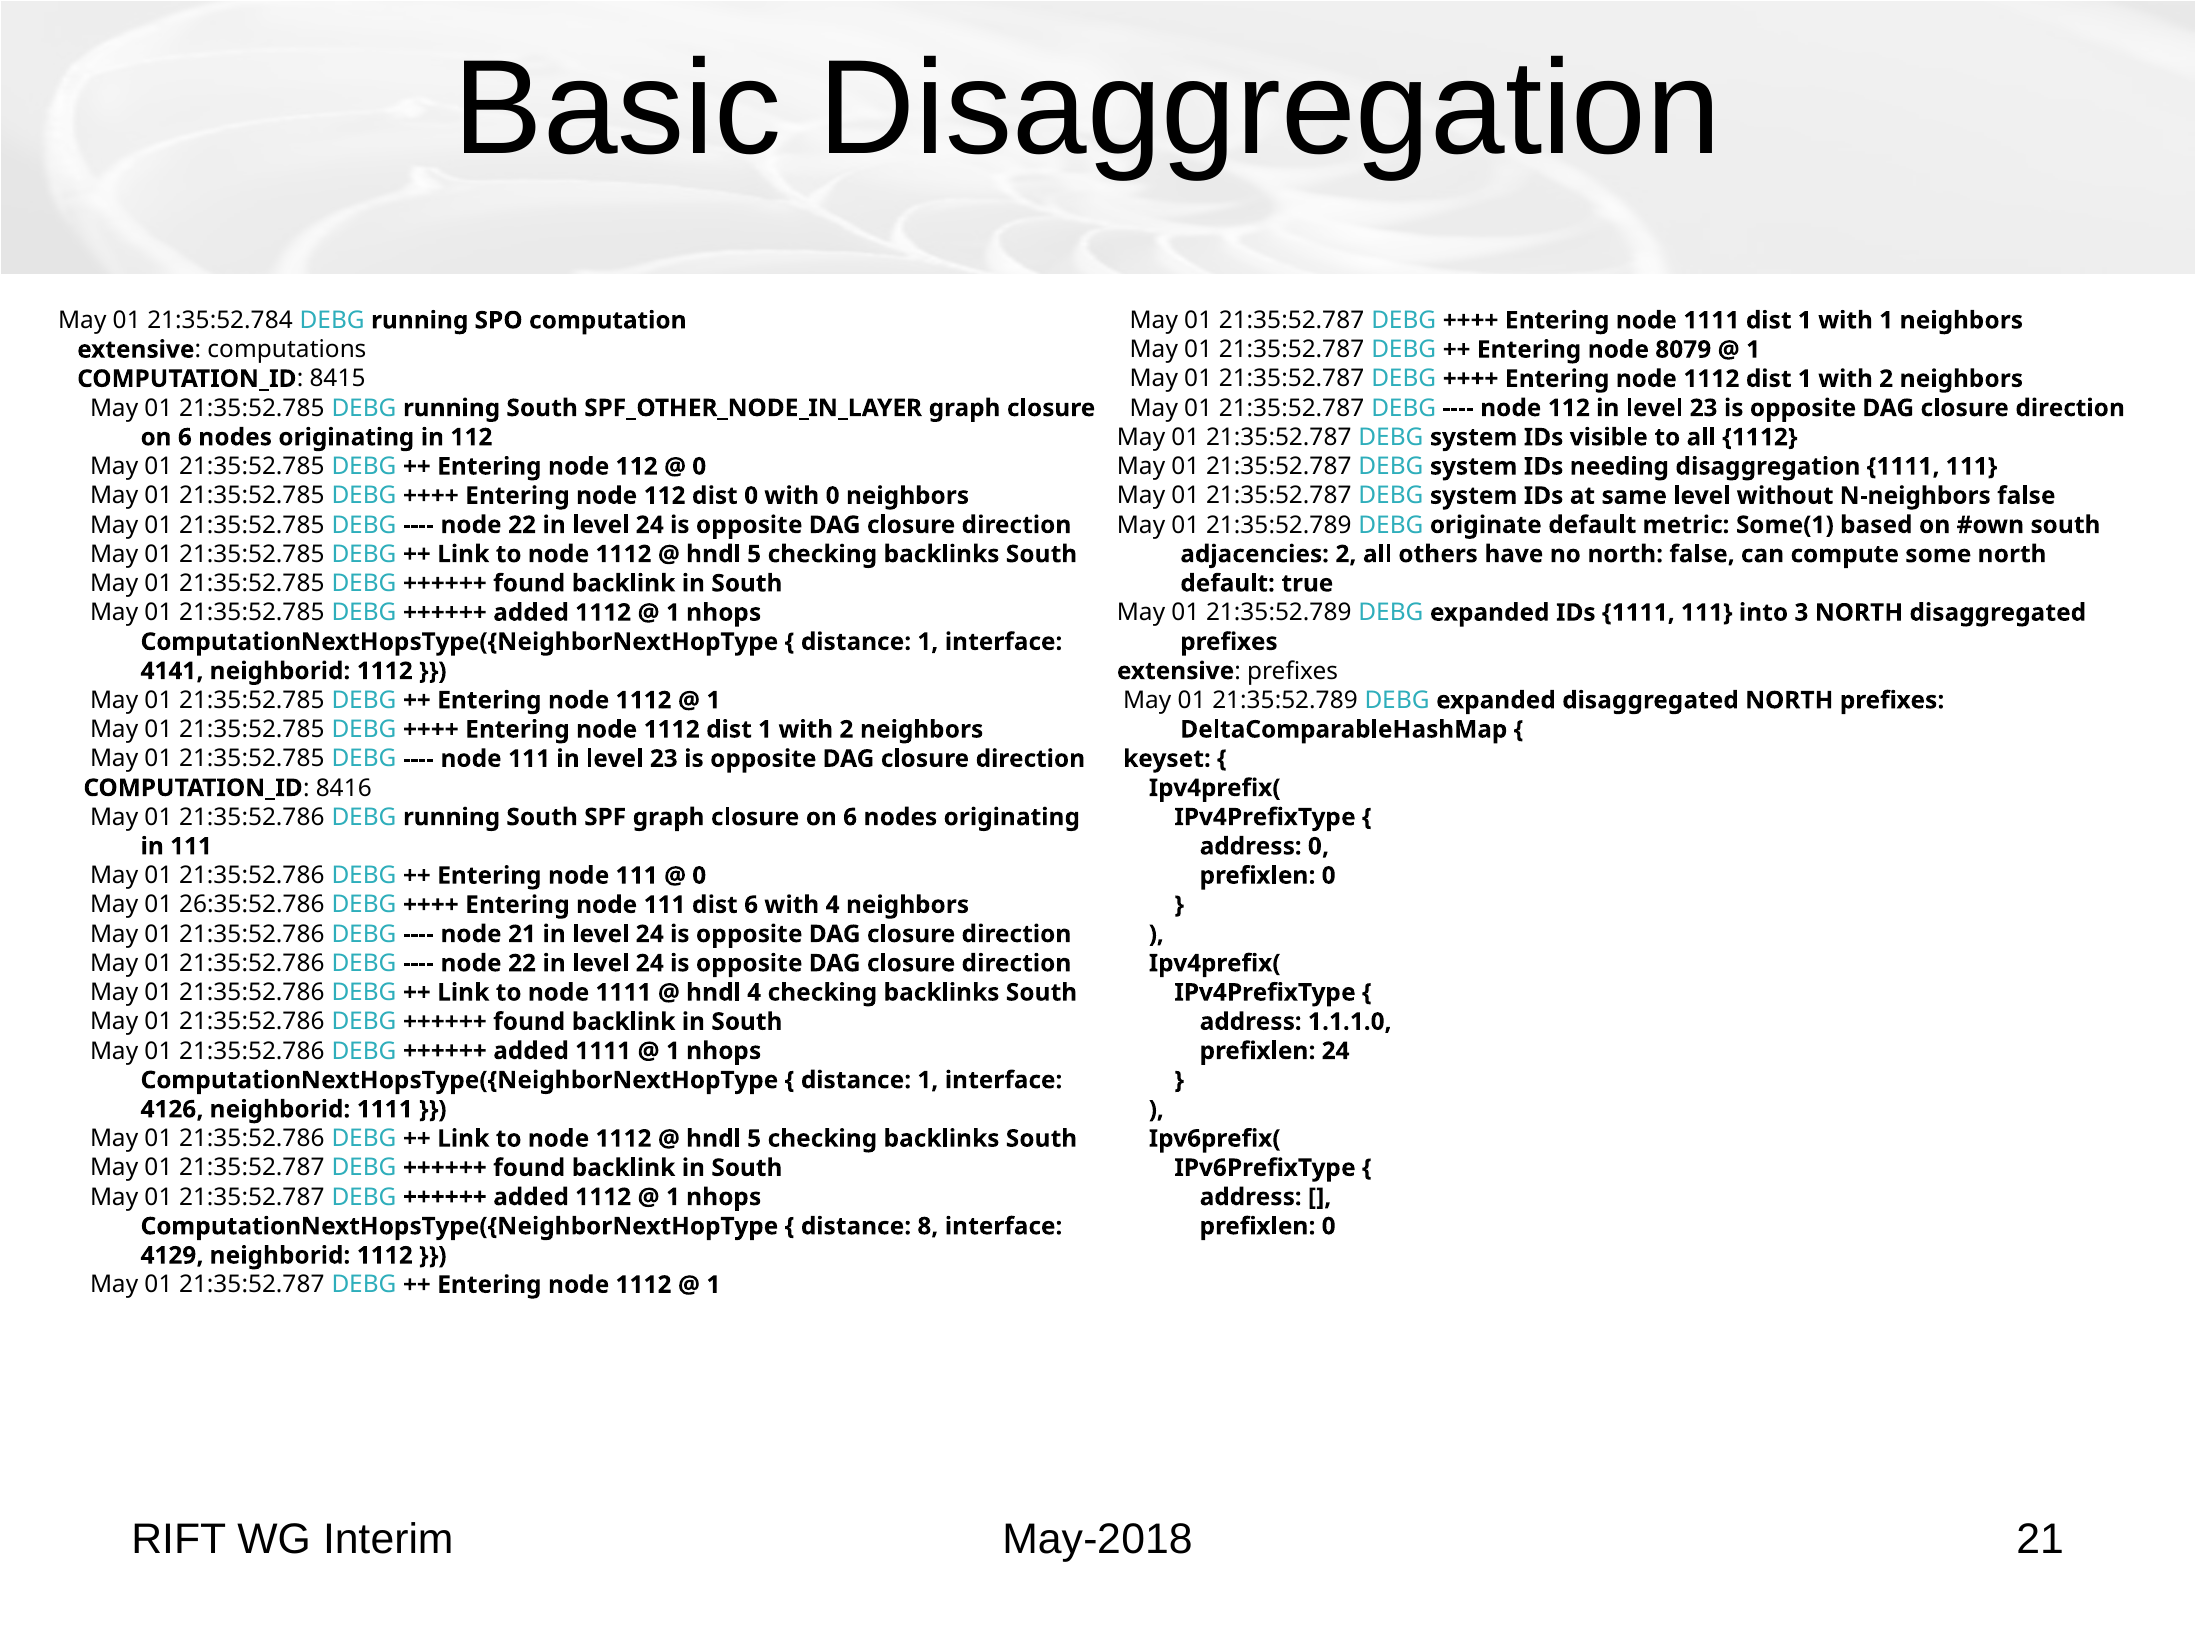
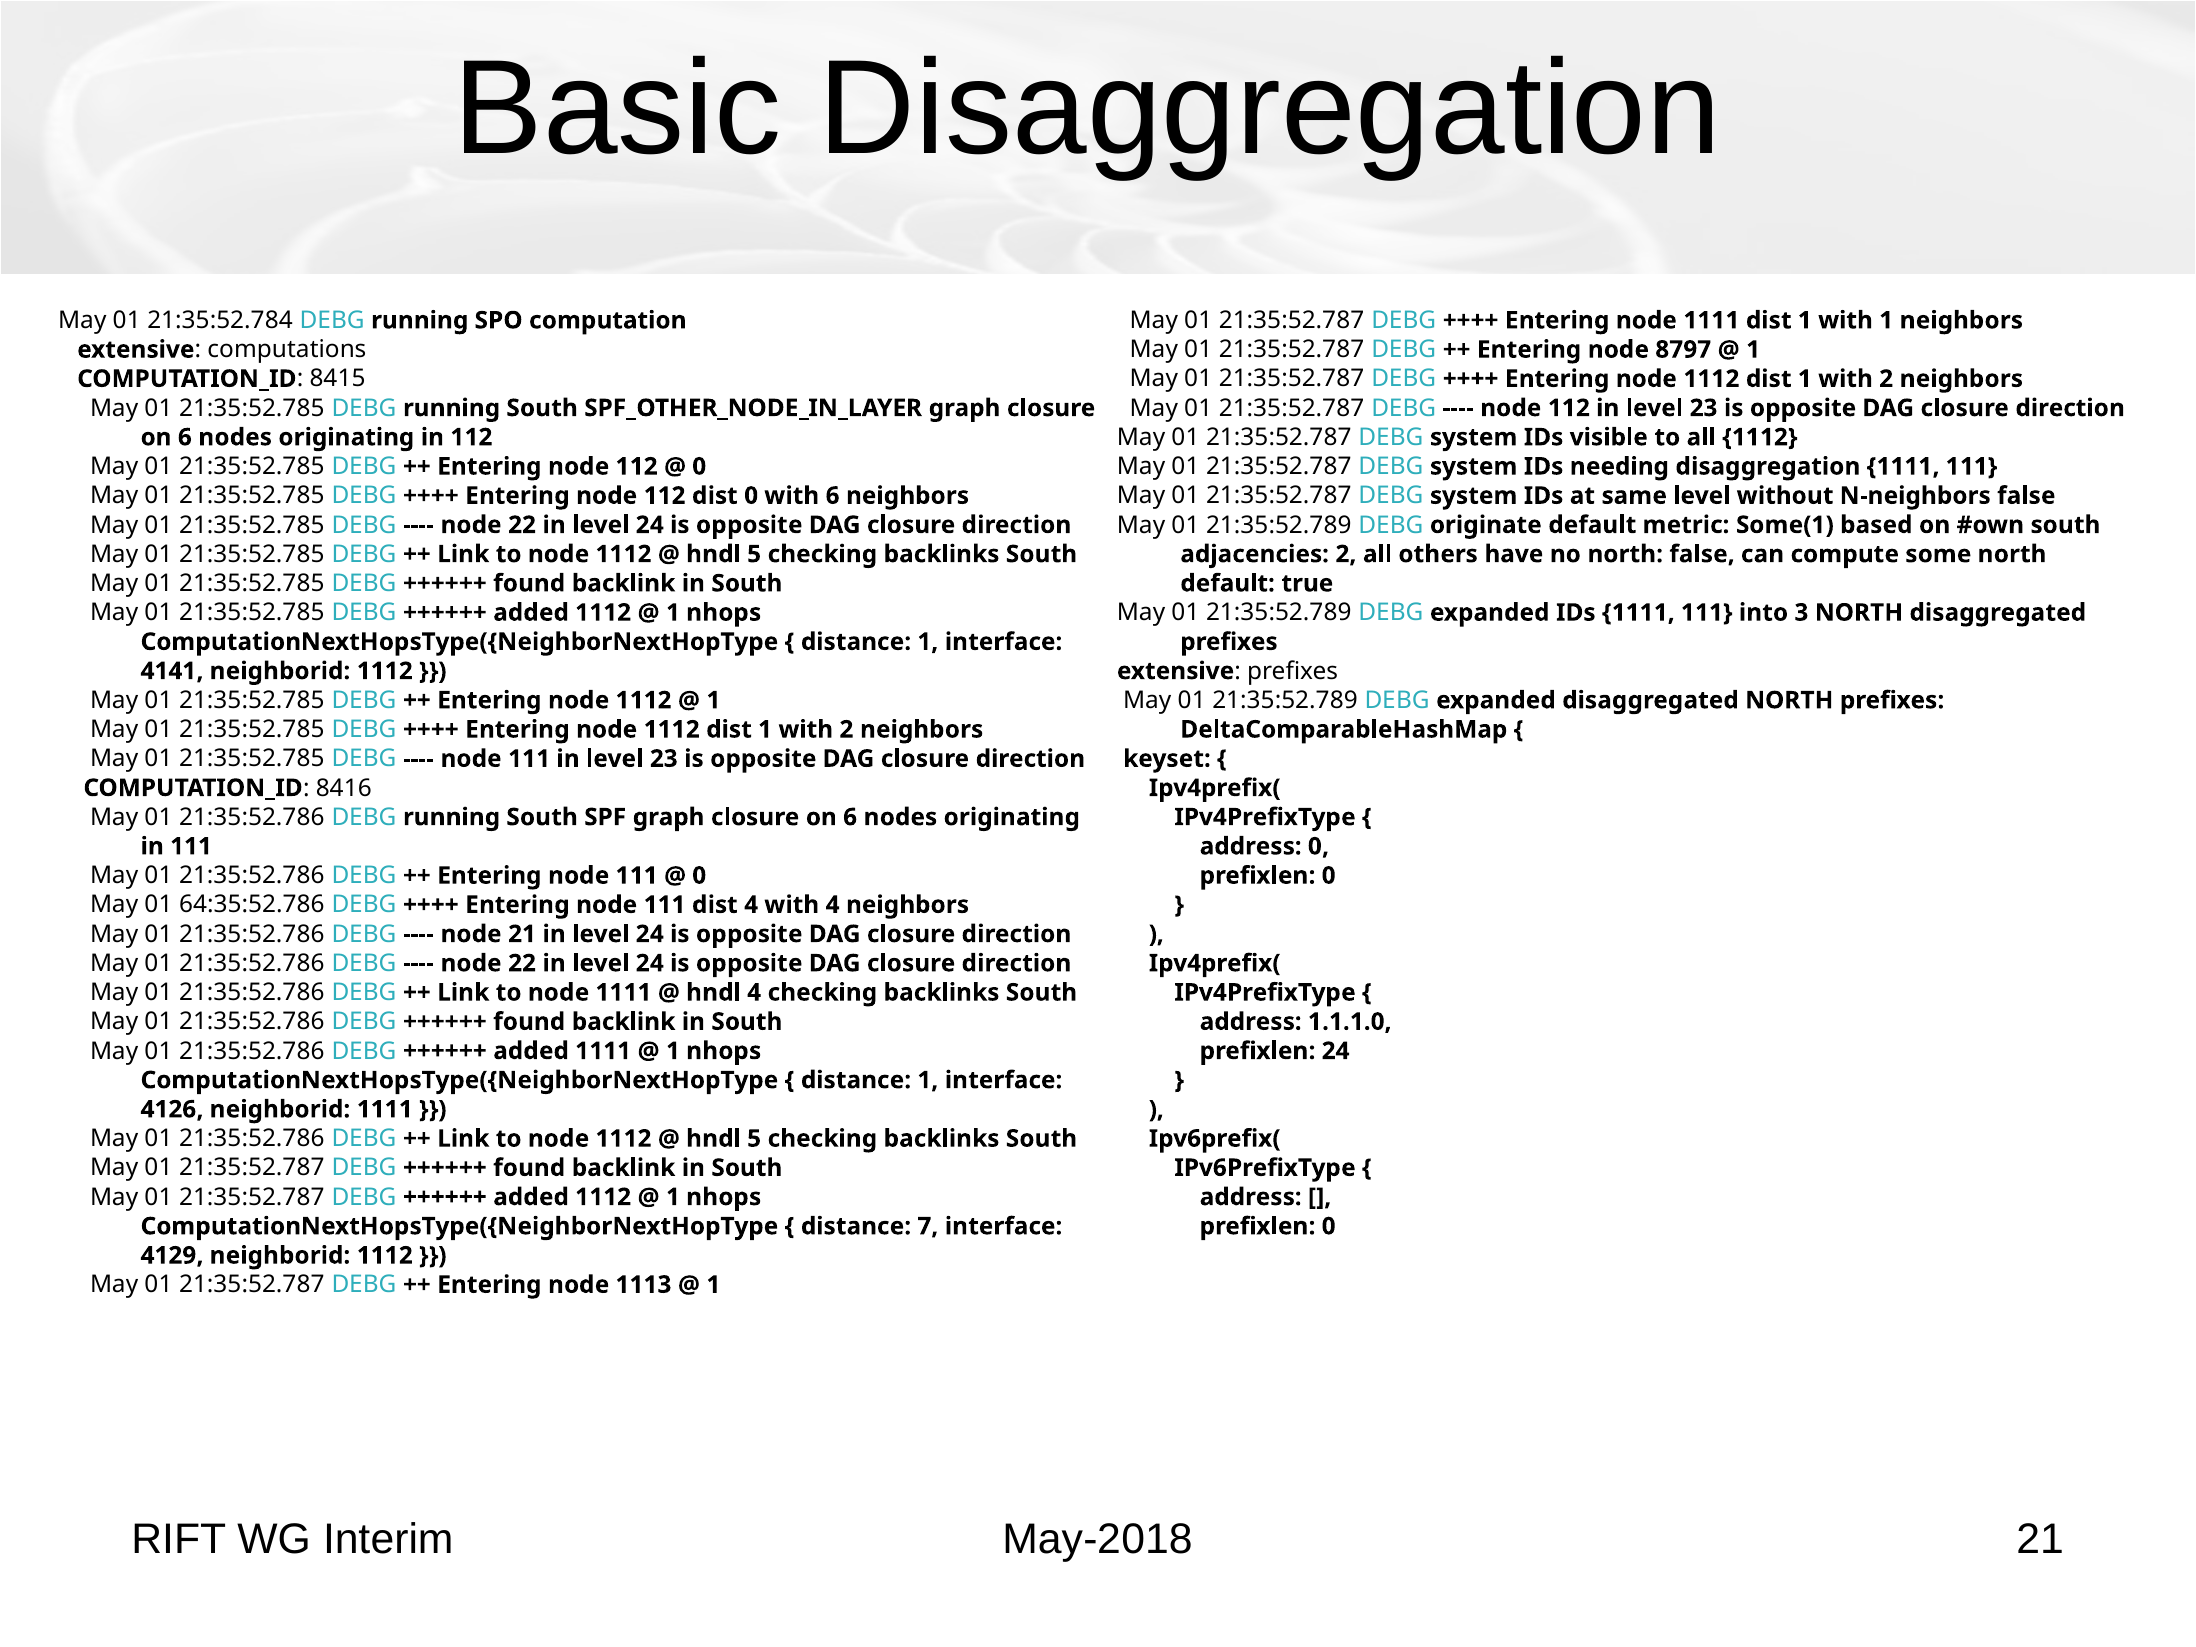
8079: 8079 -> 8797 (1683, 350)
with 0: 0 -> 6 (833, 496)
26:35:52.786: 26:35:52.786 -> 64:35:52.786 (252, 905)
dist 6: 6 -> 4 (751, 905)
8: 8 -> 7 (928, 1226)
1112: 1112 -> 1113 (644, 1285)
